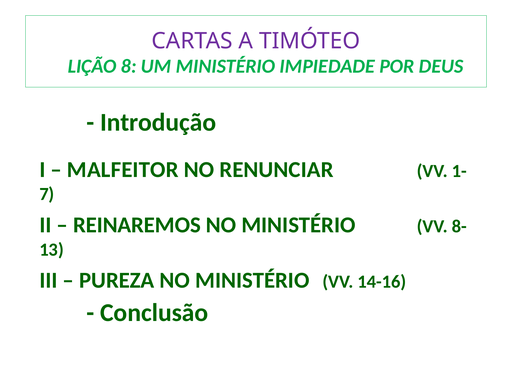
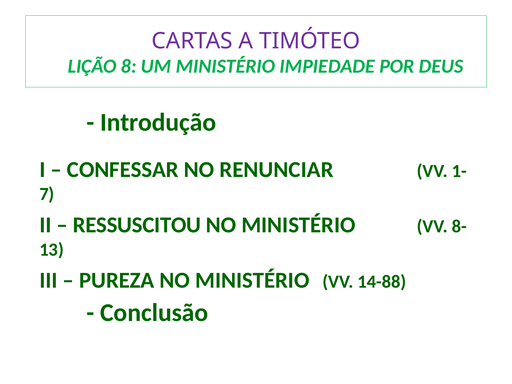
MALFEITOR: MALFEITOR -> CONFESSAR (123, 170)
REINAREMOS: REINAREMOS -> RESSUSCITOU (137, 225)
14-16: 14-16 -> 14-88 (382, 282)
